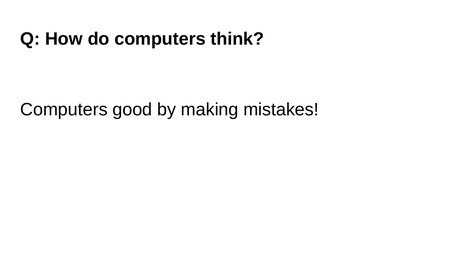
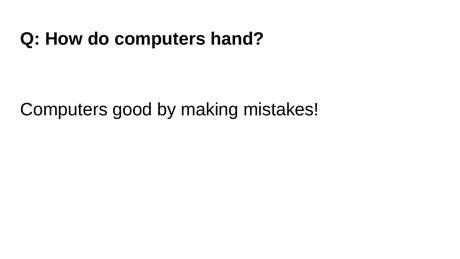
think: think -> hand (237, 39)
